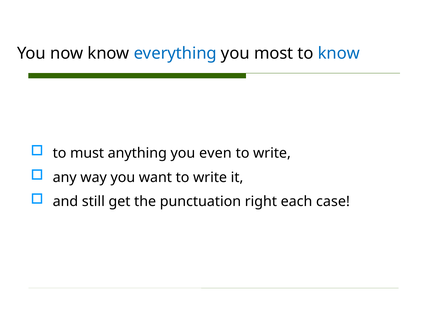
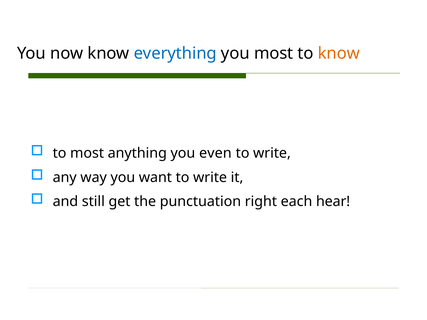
know colour: blue -> orange (339, 53)
to must: must -> most (87, 153)
case: case -> hear (333, 202)
